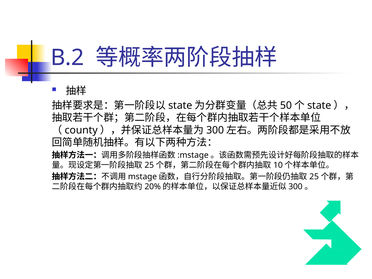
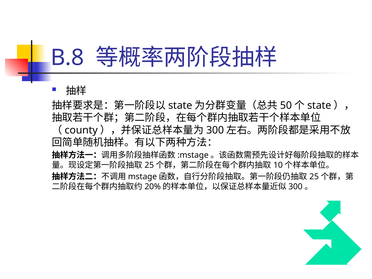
B.2: B.2 -> B.8 (67, 58)
